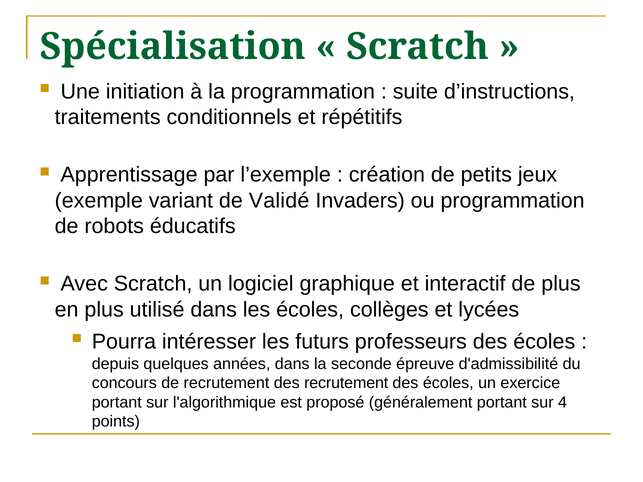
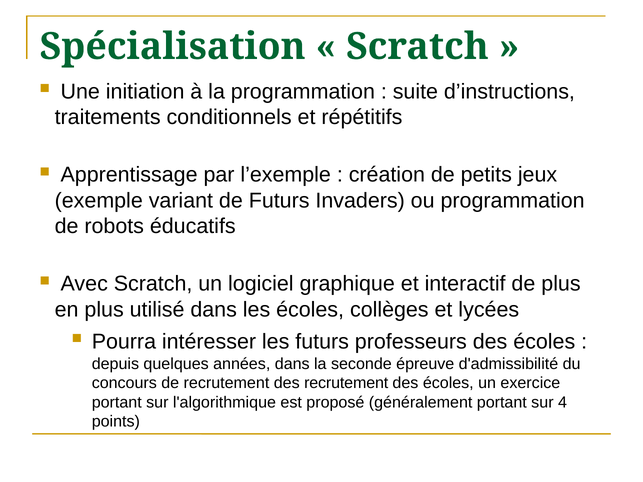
de Validé: Validé -> Futurs (279, 201)
